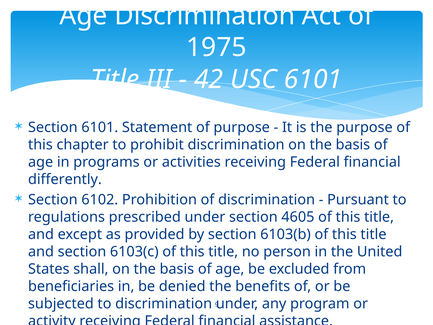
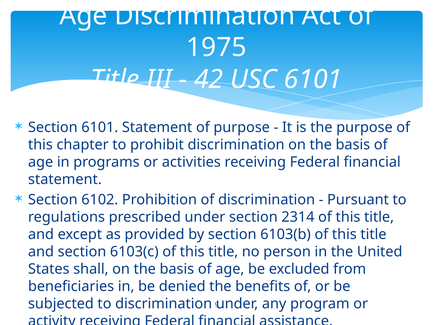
differently: differently -> statement (65, 179)
4605: 4605 -> 2314 (298, 217)
